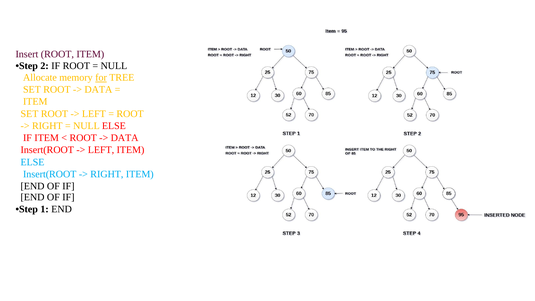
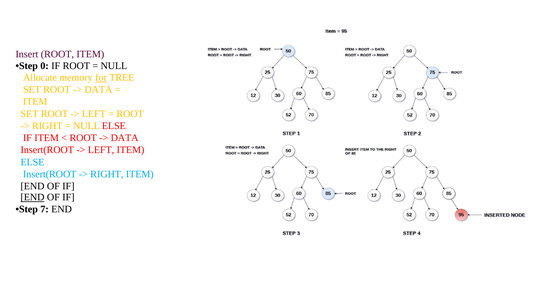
2: 2 -> 0 (45, 66)
END underline: none -> present (33, 197)
1: 1 -> 7 (45, 209)
